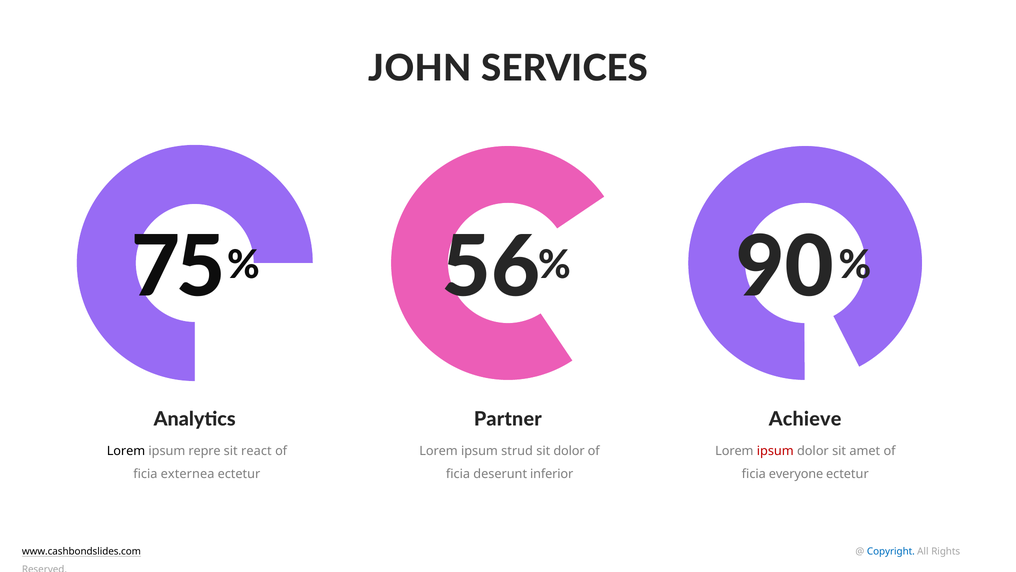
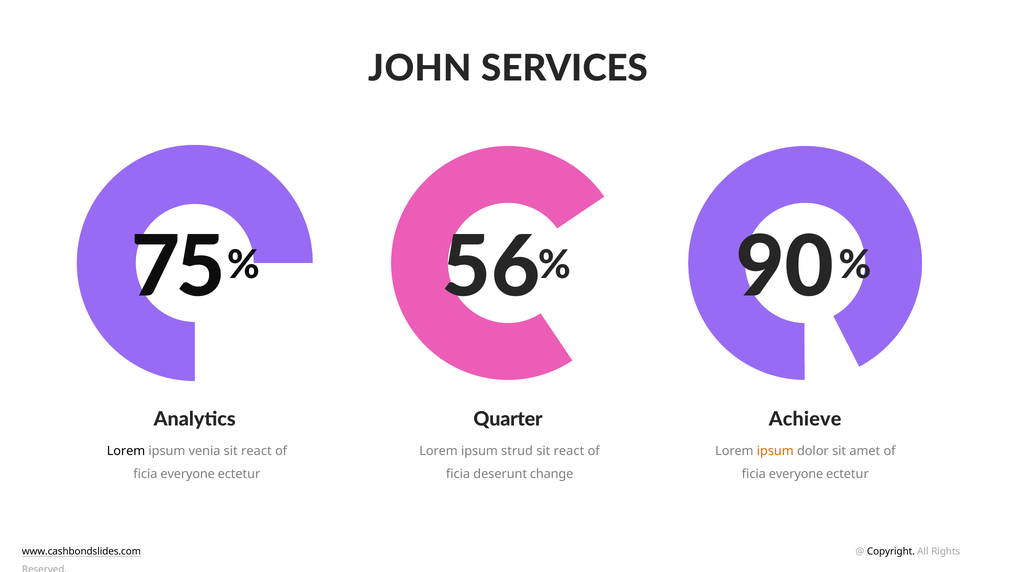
Partner: Partner -> Quarter (508, 419)
repre: repre -> venia (205, 451)
dolor: dolor -> react (569, 451)
ipsum colour: red -> orange (775, 451)
externea: externea -> everyone (188, 473)
inferior: inferior -> change (552, 473)
Copyright colour: blue -> black (891, 551)
